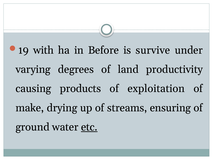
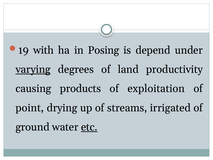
Before: Before -> Posing (104, 50)
survive: survive -> depend (153, 50)
varying underline: none -> present (33, 69)
make: make -> point (30, 108)
ensuring: ensuring -> irrigated (170, 108)
